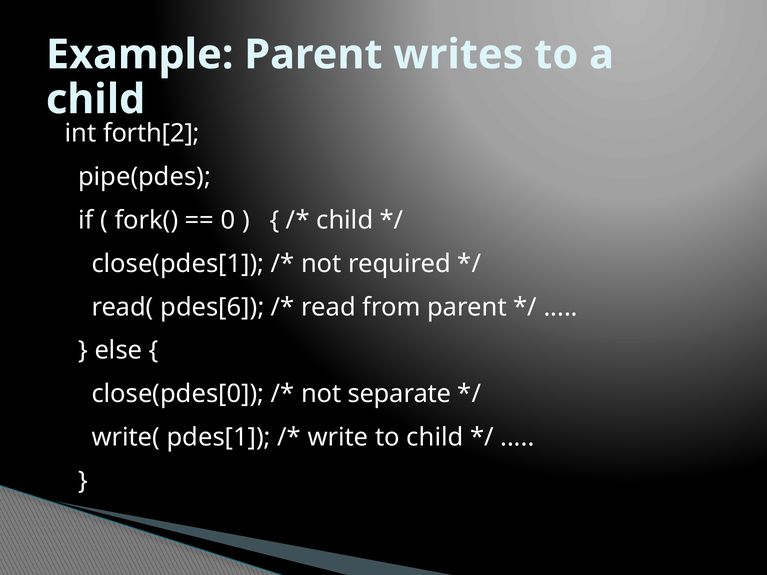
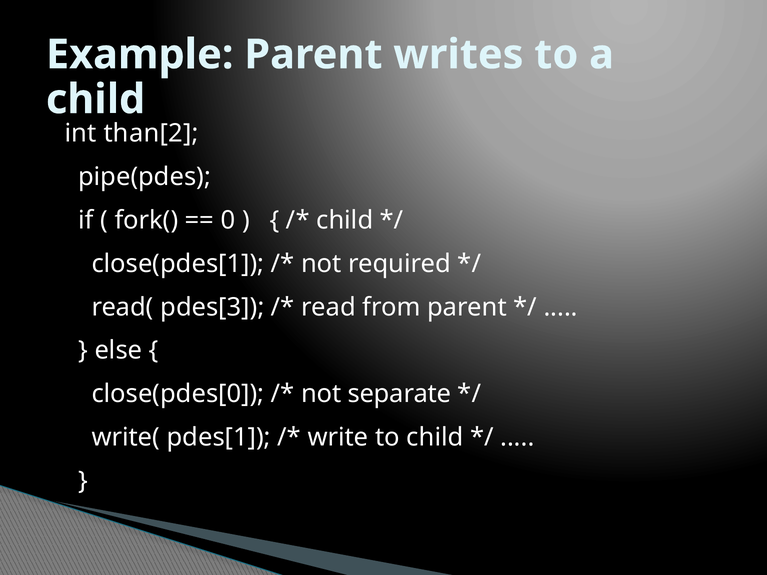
forth[2: forth[2 -> than[2 (151, 133)
pdes[6: pdes[6 -> pdes[3 (212, 307)
